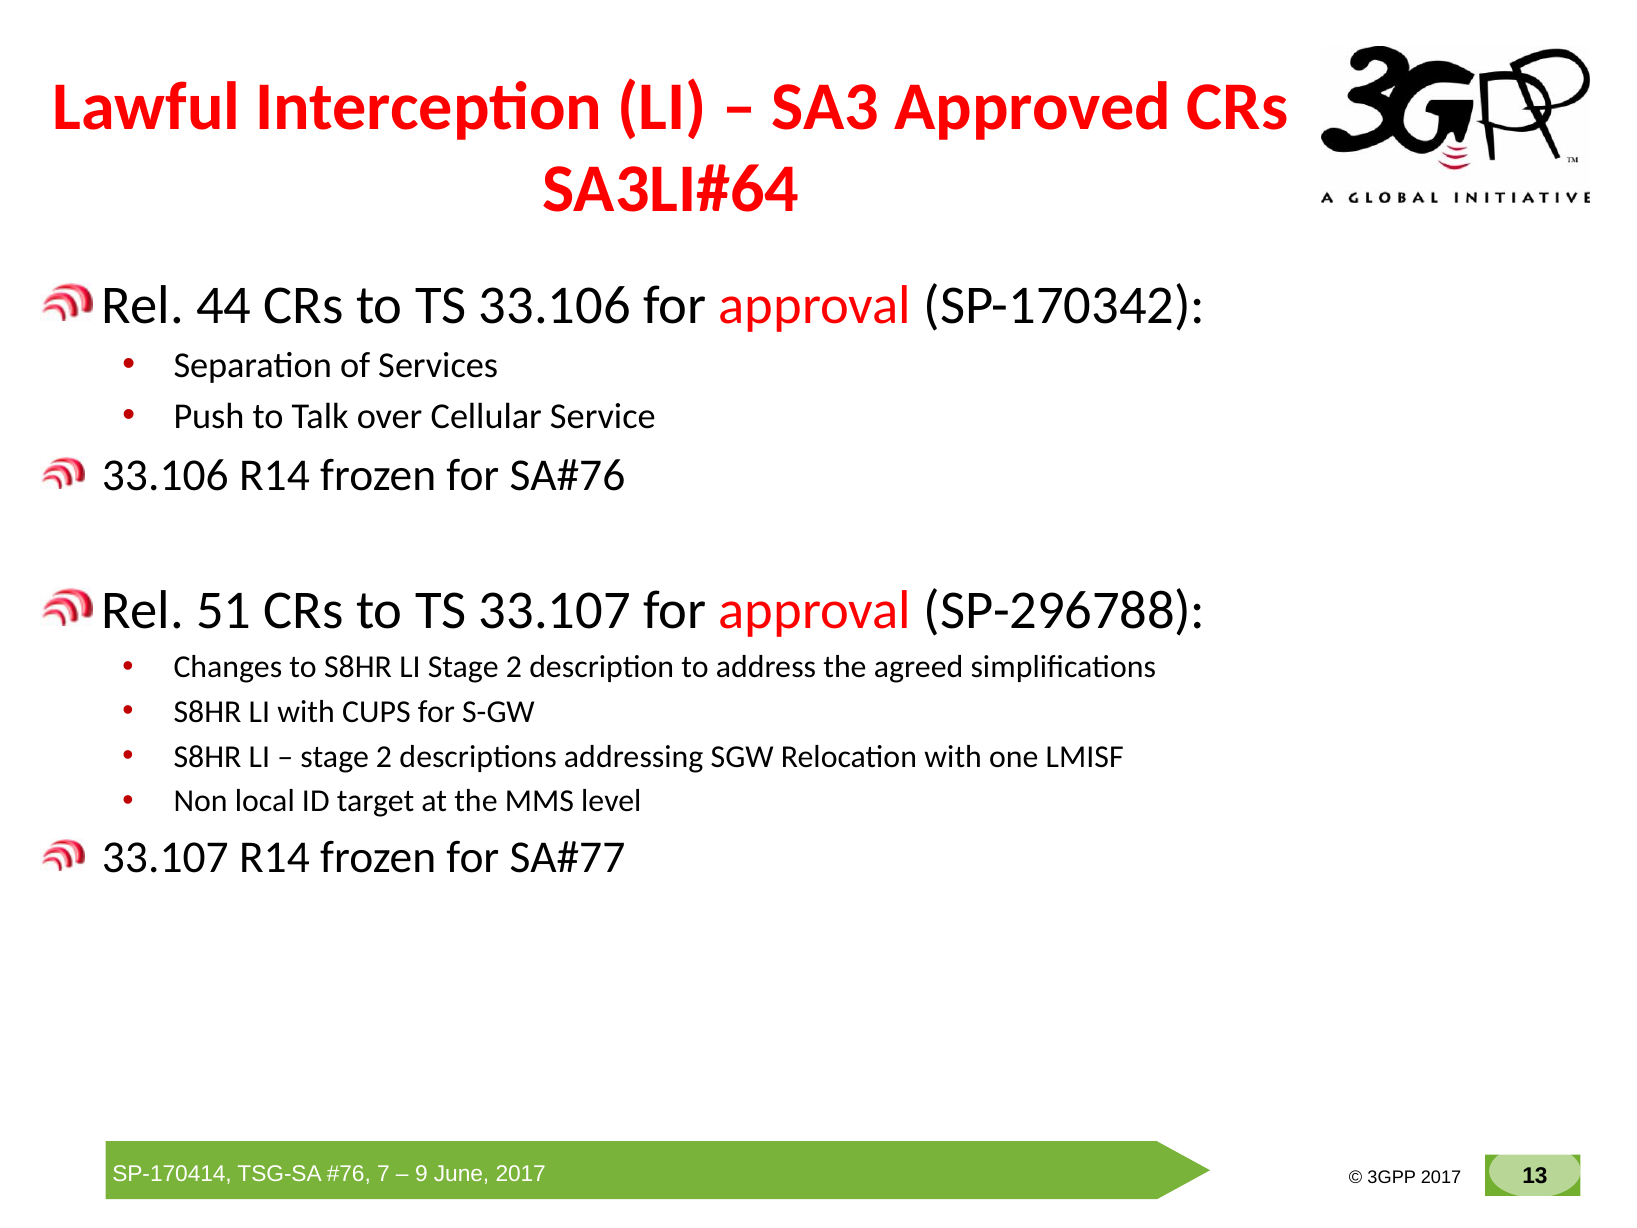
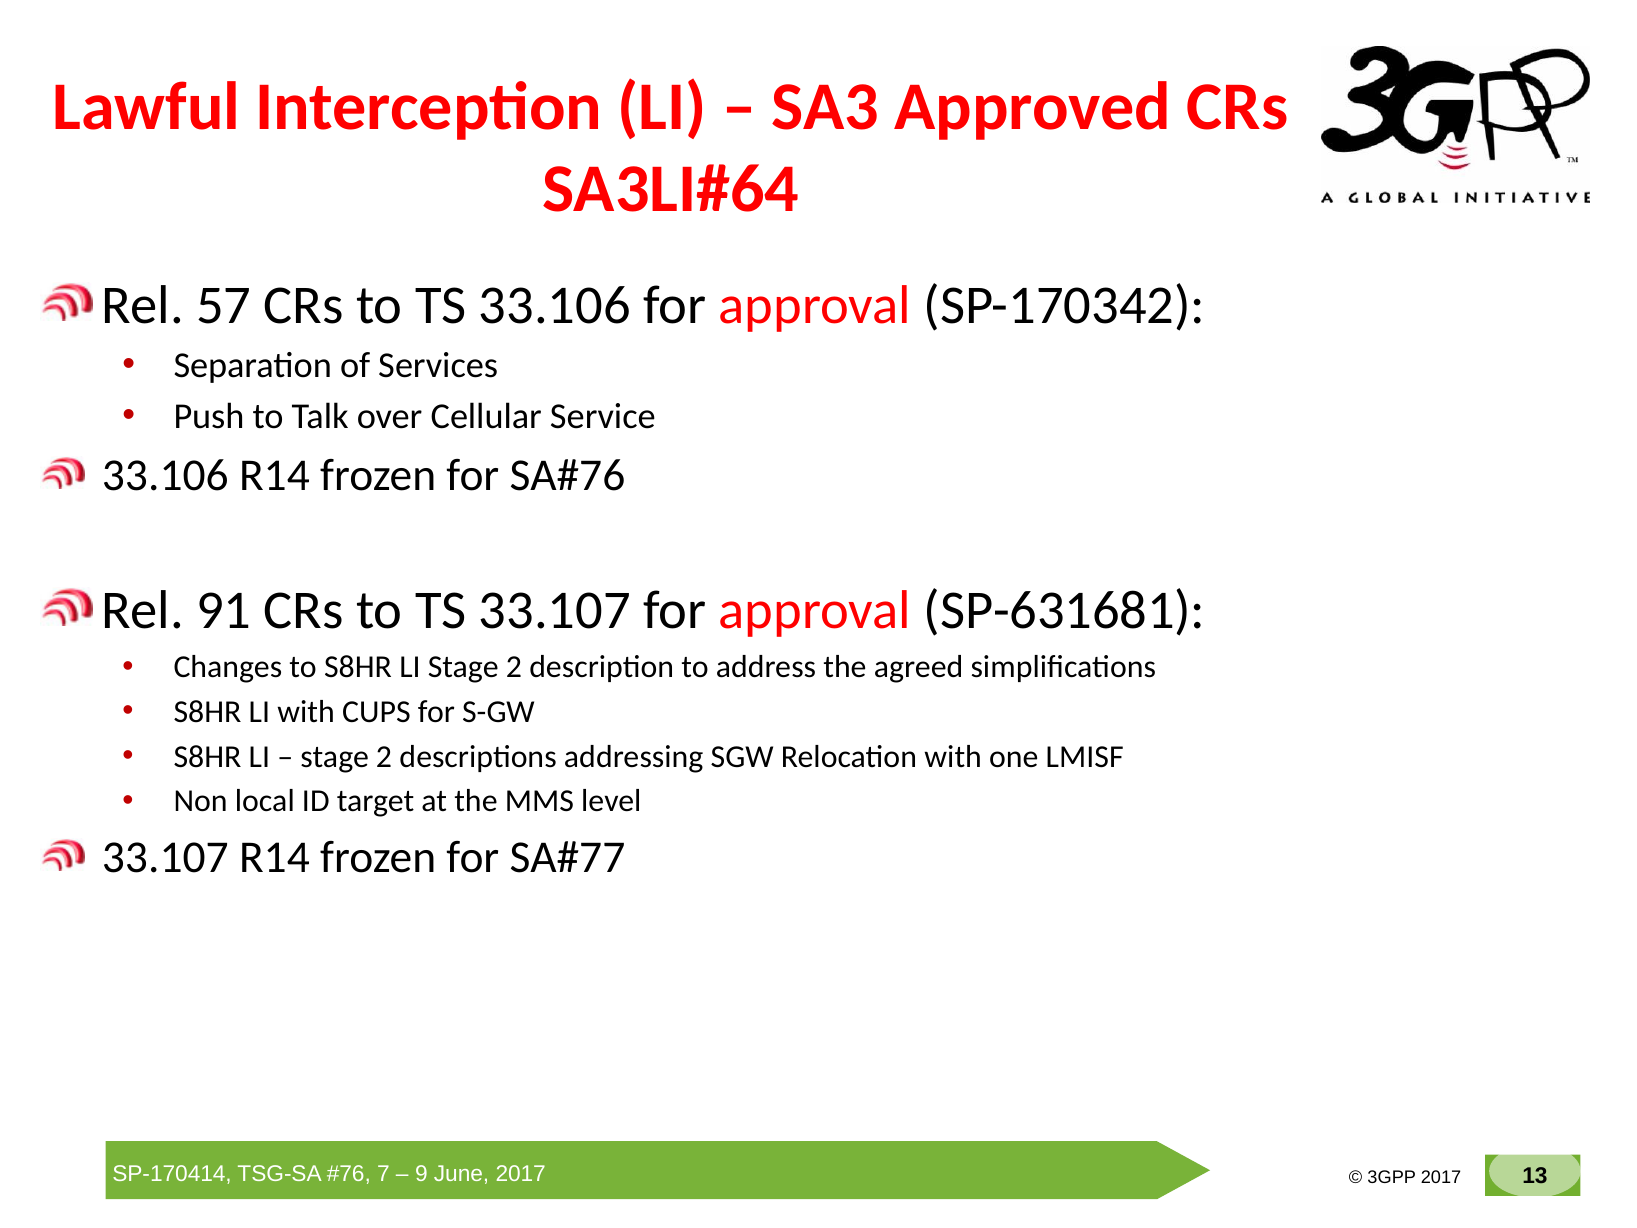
44: 44 -> 57 (224, 305)
51: 51 -> 91 (224, 611)
SP-296788: SP-296788 -> SP-631681 (1065, 611)
